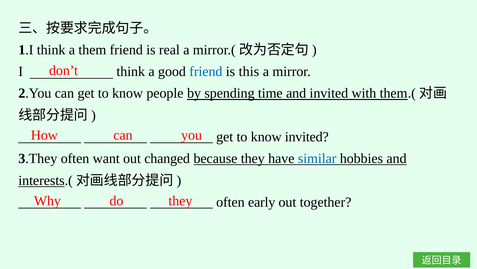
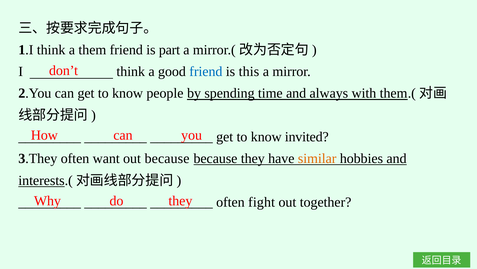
real: real -> part (169, 50)
and invited: invited -> always (329, 93)
out changed: changed -> because (167, 158)
similar colour: blue -> orange (317, 158)
early: early -> fight (262, 202)
